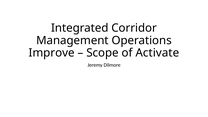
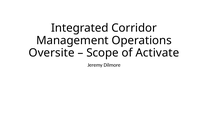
Improve: Improve -> Oversite (52, 53)
